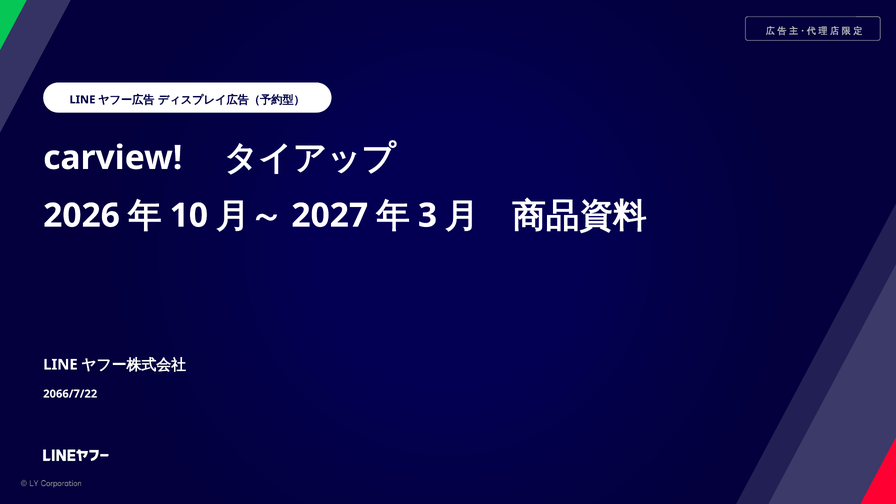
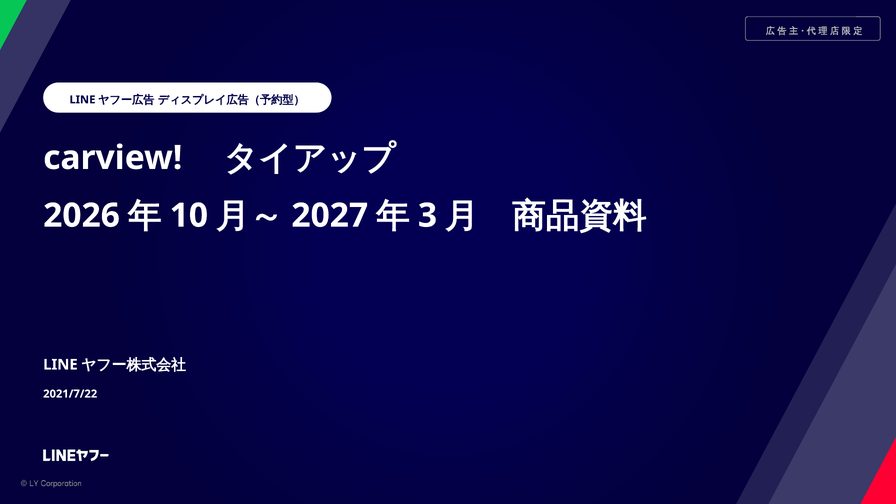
2066/7/22: 2066/7/22 -> 2021/7/22 (70, 394)
